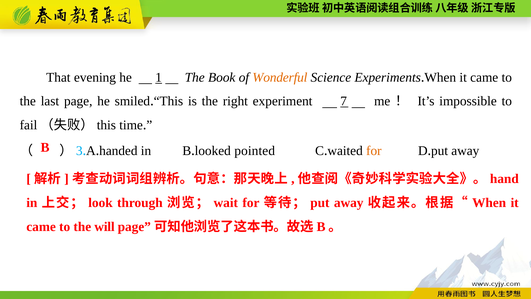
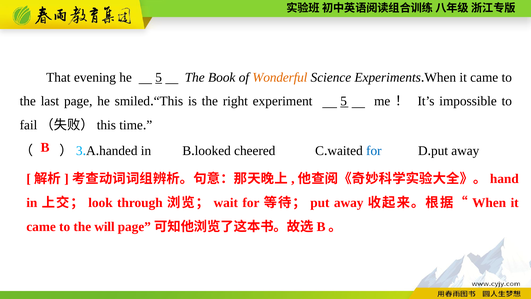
he 1: 1 -> 5 (159, 77)
experiment 7: 7 -> 5 (344, 101)
pointed: pointed -> cheered (255, 151)
for colour: orange -> blue (374, 151)
